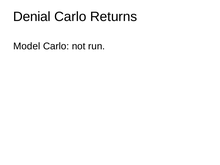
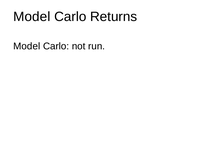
Denial: Denial -> Model (32, 17)
